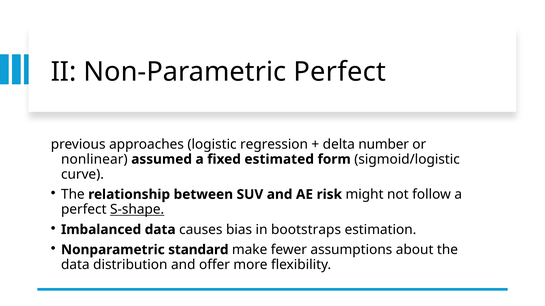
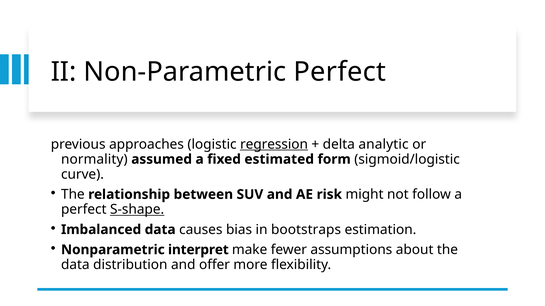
regression underline: none -> present (274, 144)
number: number -> analytic (384, 144)
nonlinear: nonlinear -> normality (94, 160)
standard: standard -> interpret (198, 250)
